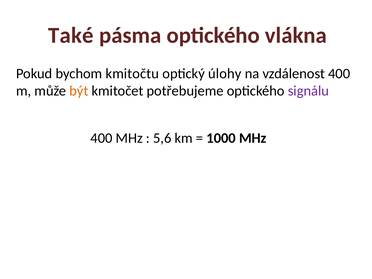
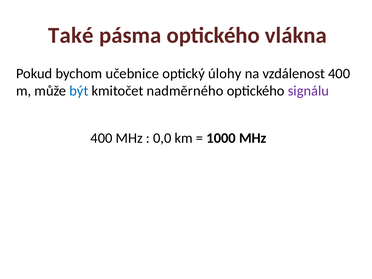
kmitočtu: kmitočtu -> učebnice (132, 74)
být colour: orange -> blue (79, 91)
potřebujeme: potřebujeme -> nadměrného (185, 91)
5,6: 5,6 -> 0,0 (162, 138)
